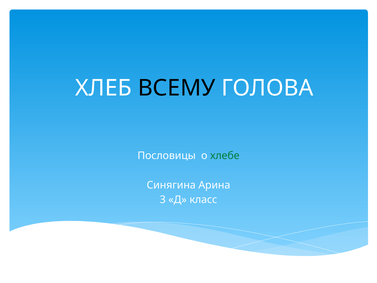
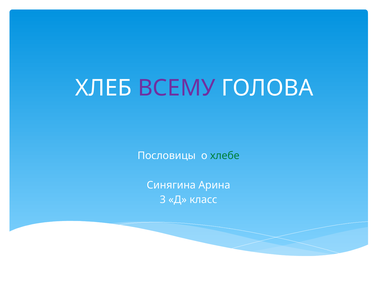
ВСЕМУ colour: black -> purple (177, 88)
